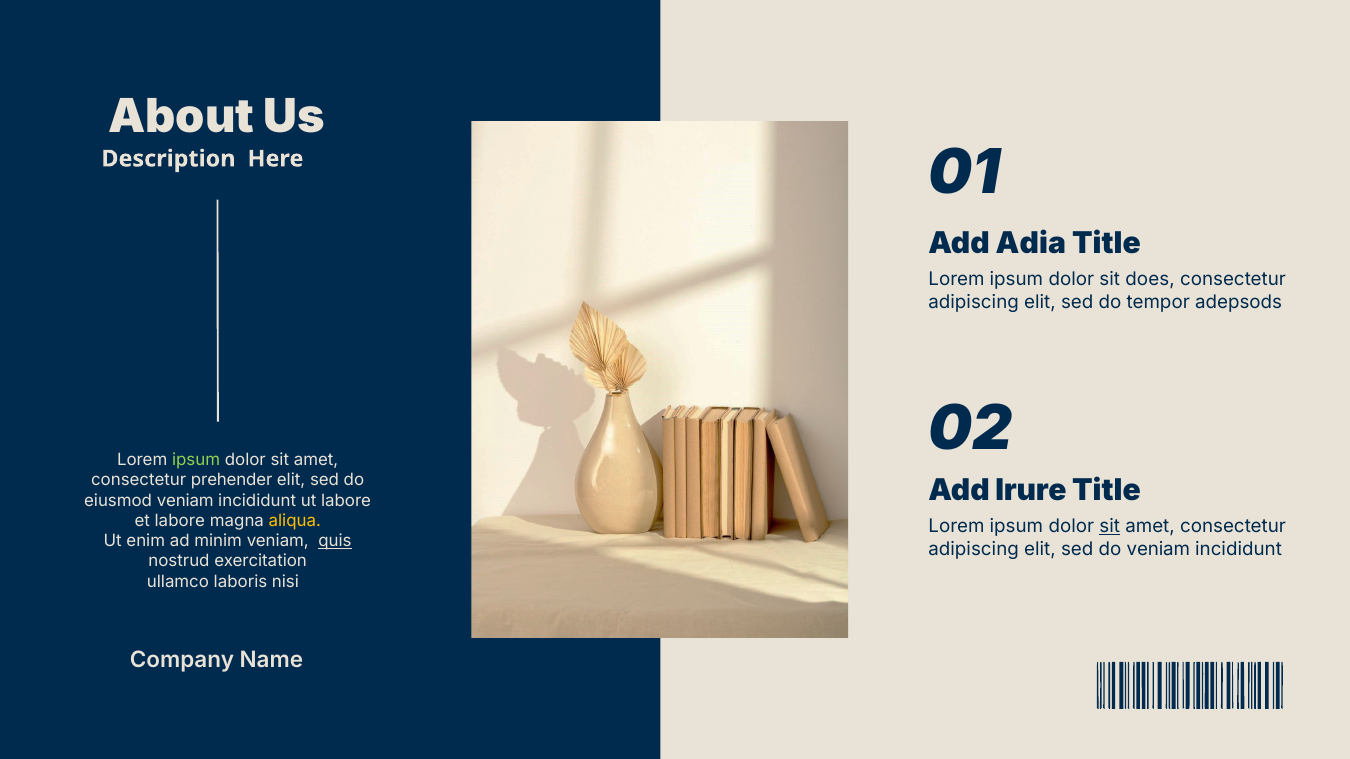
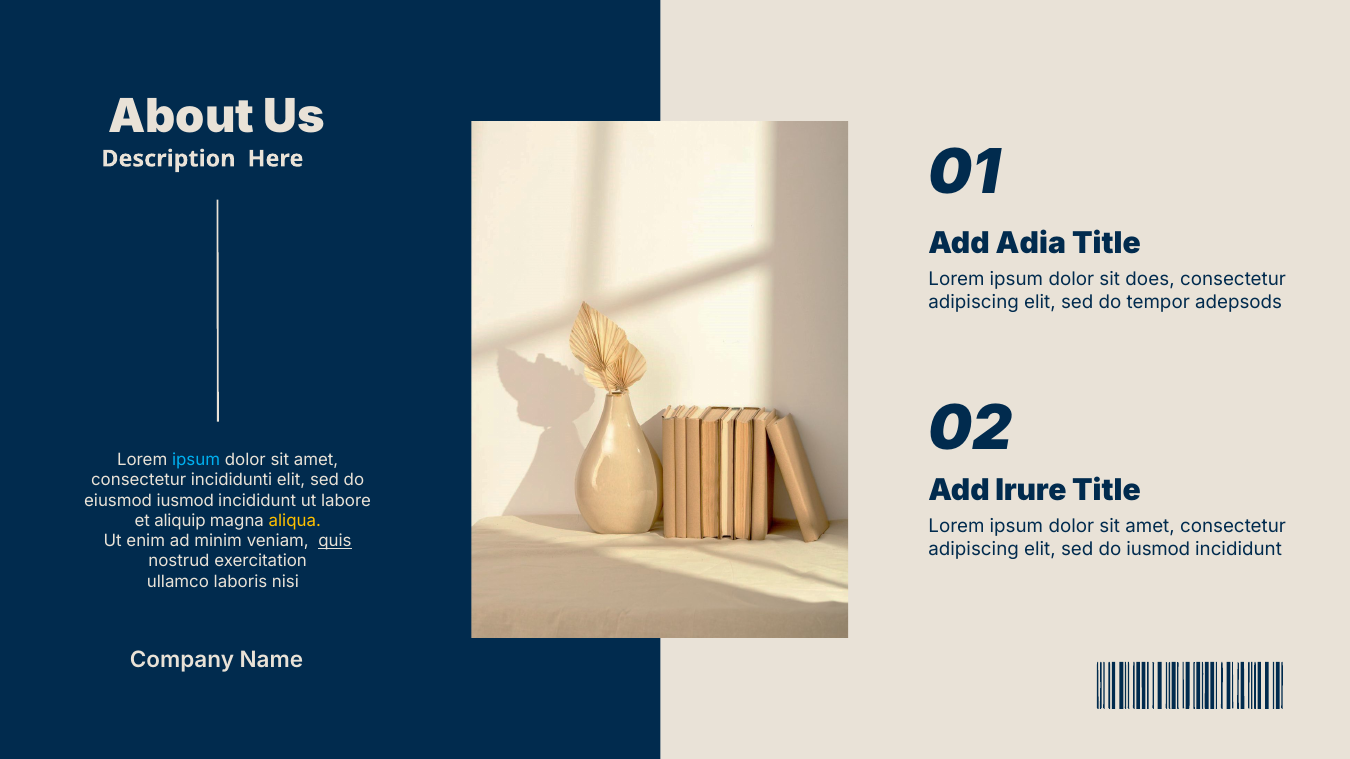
ipsum colour: light green -> light blue (196, 460)
prehender: prehender -> incididunti (232, 480)
eiusmod veniam: veniam -> iusmod (185, 501)
et labore: labore -> aliquip (180, 521)
sit underline: present -> none (1110, 527)
do veniam: veniam -> iusmod (1158, 549)
